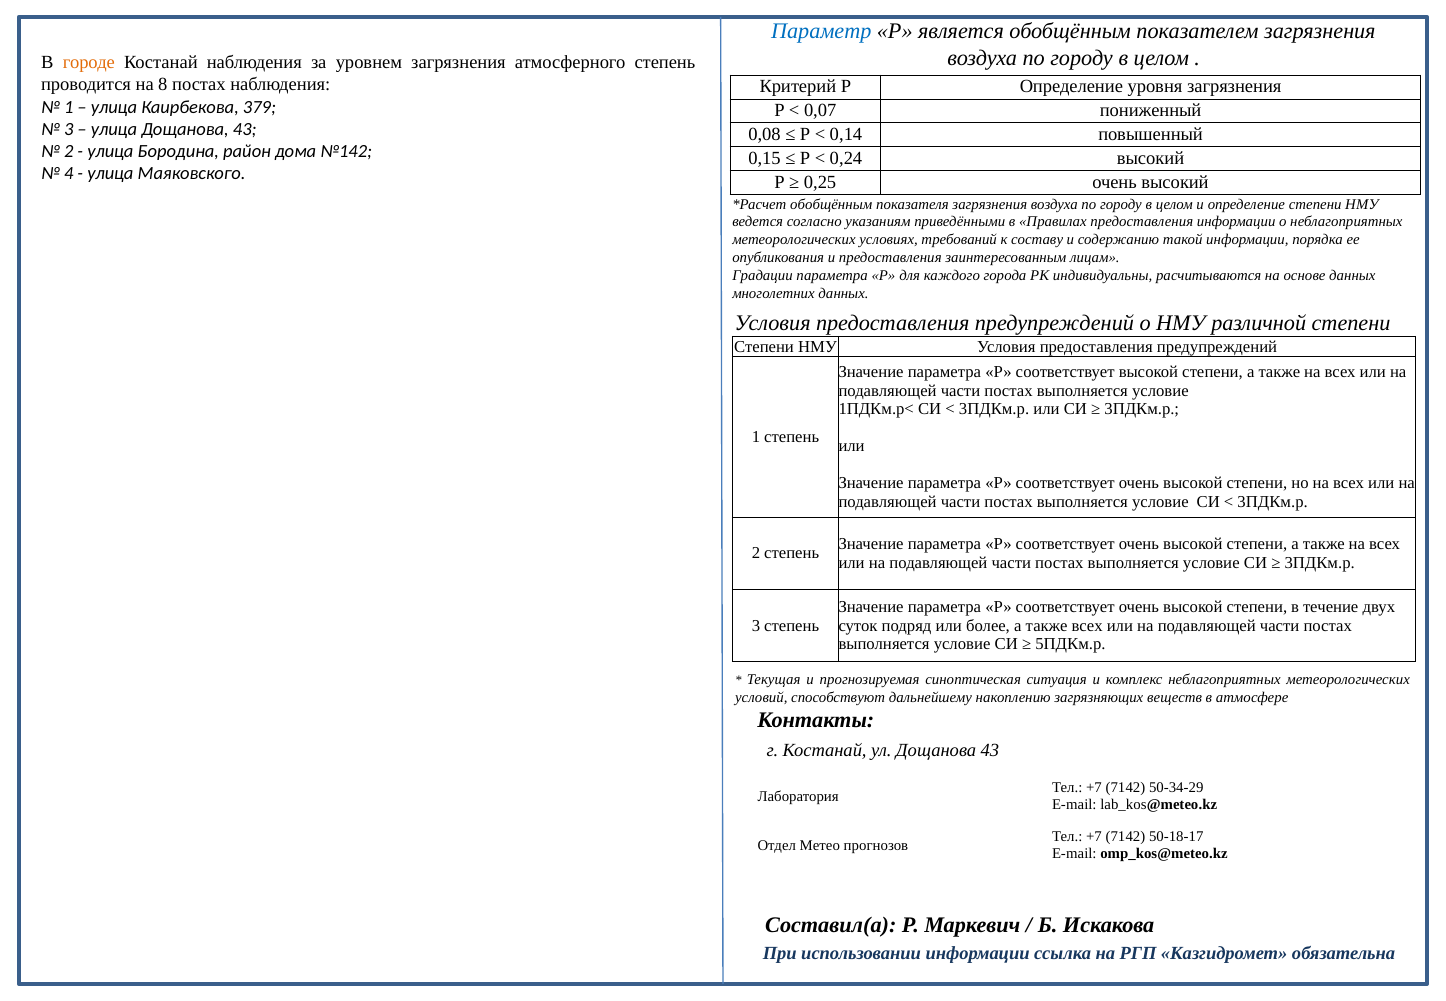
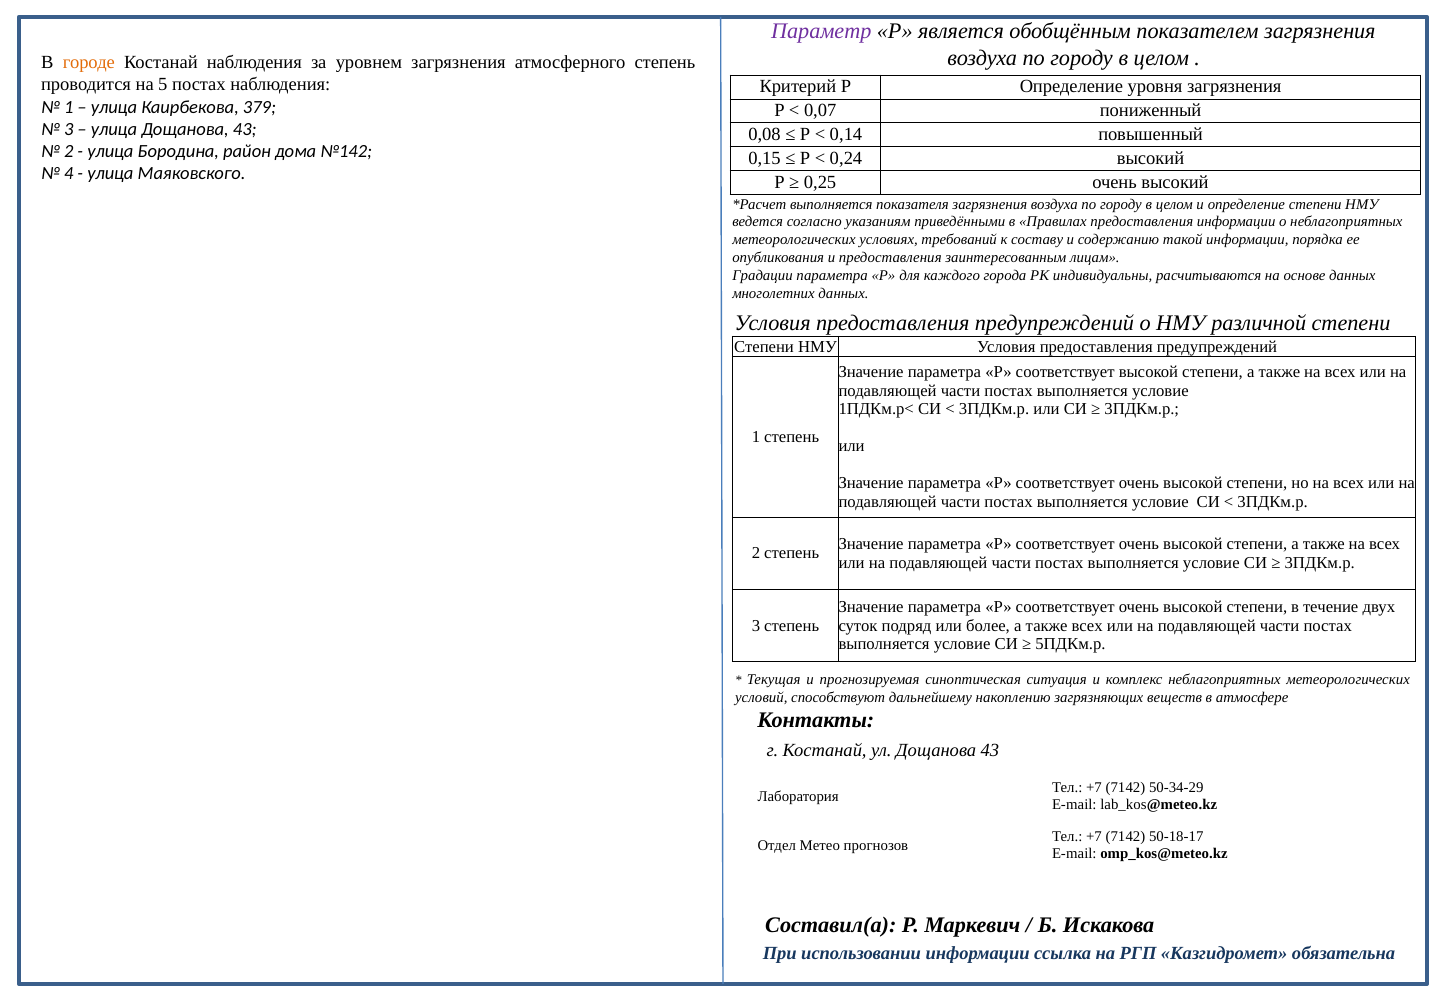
Параметр colour: blue -> purple (821, 31)
8: 8 -> 5 (163, 85)
обобщённым: обобщённым -> выполняется (831, 204)
